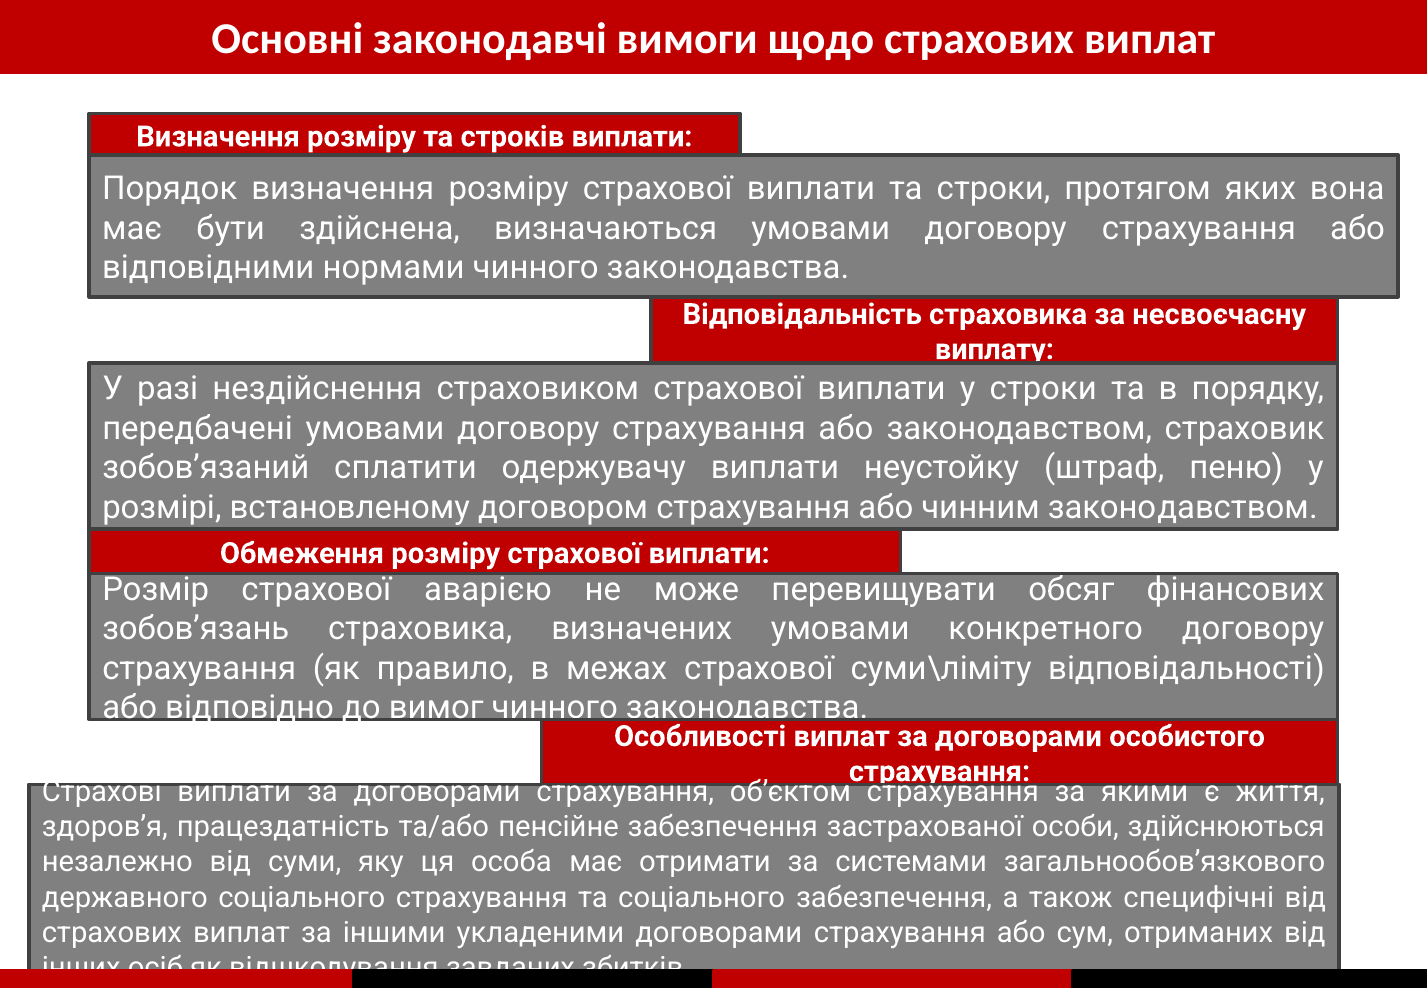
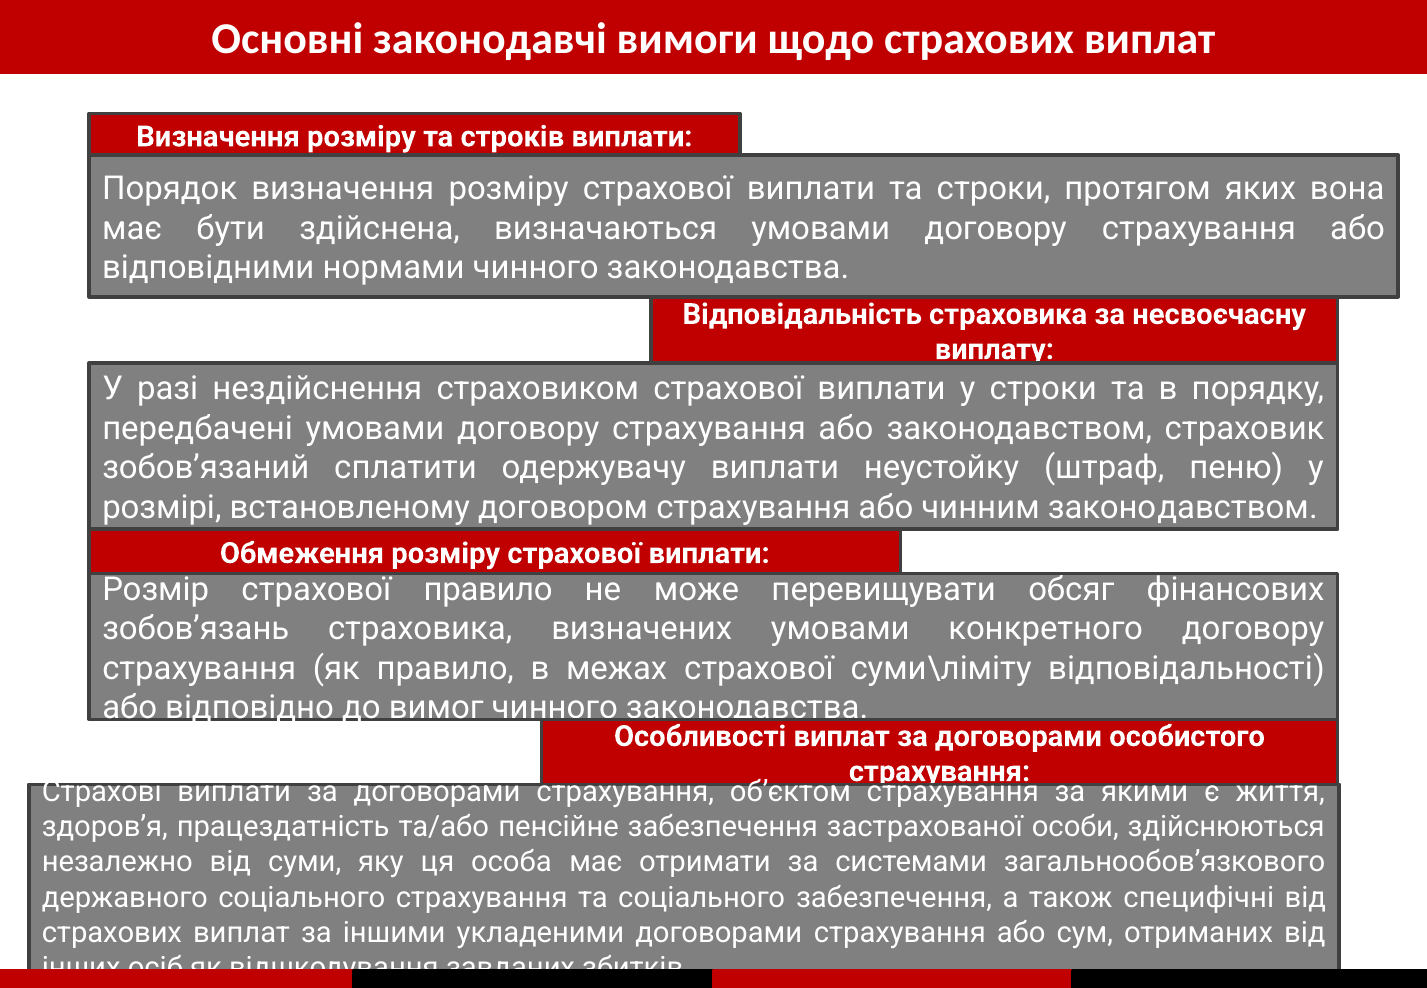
страхової аварією: аварією -> правило (488, 589)
